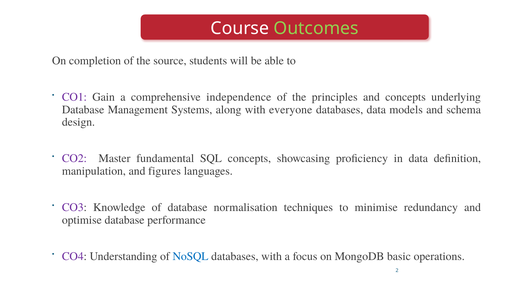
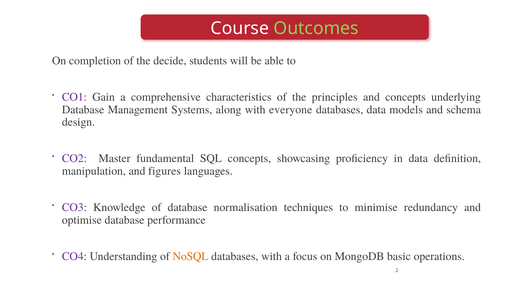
source: source -> decide (170, 61)
independence: independence -> characteristics (239, 97)
NoSQL colour: blue -> orange (191, 256)
